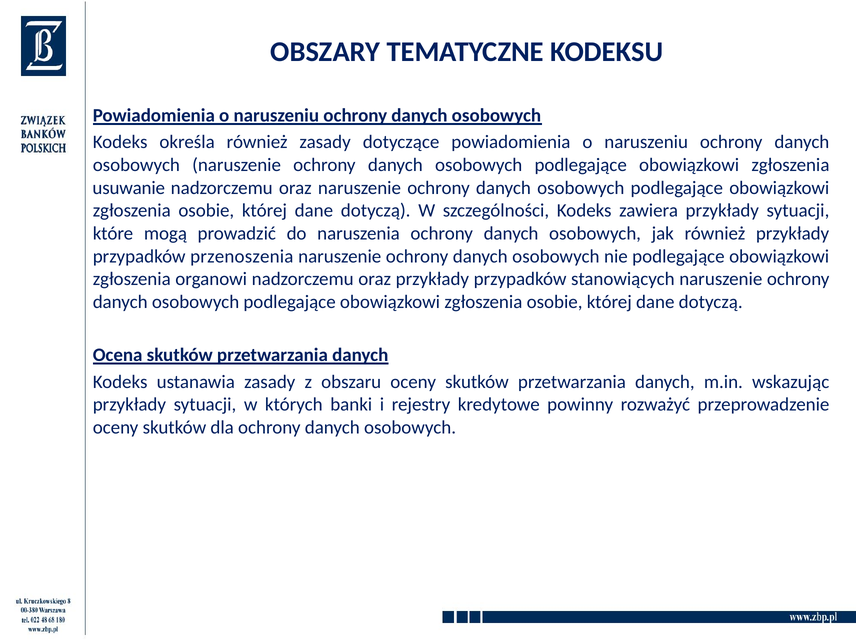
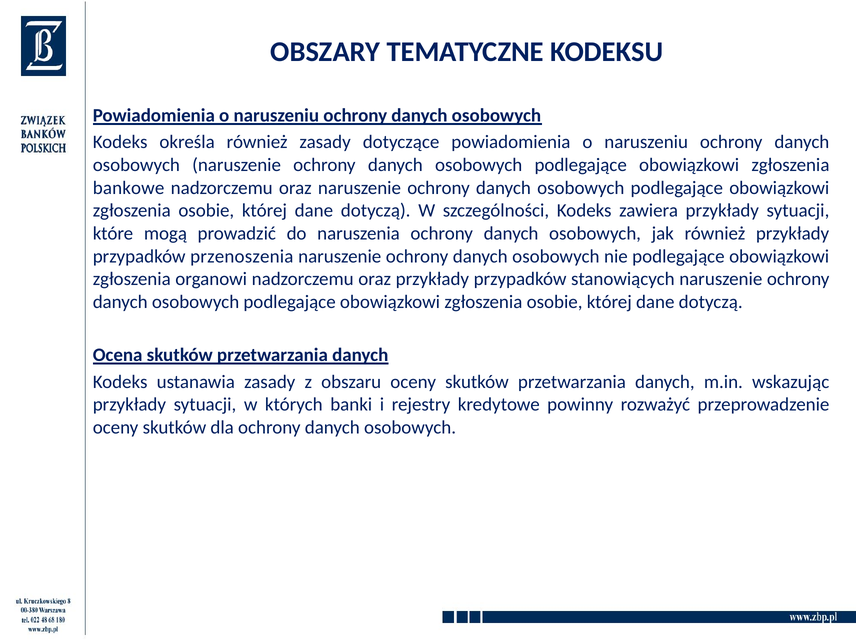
usuwanie: usuwanie -> bankowe (129, 188)
